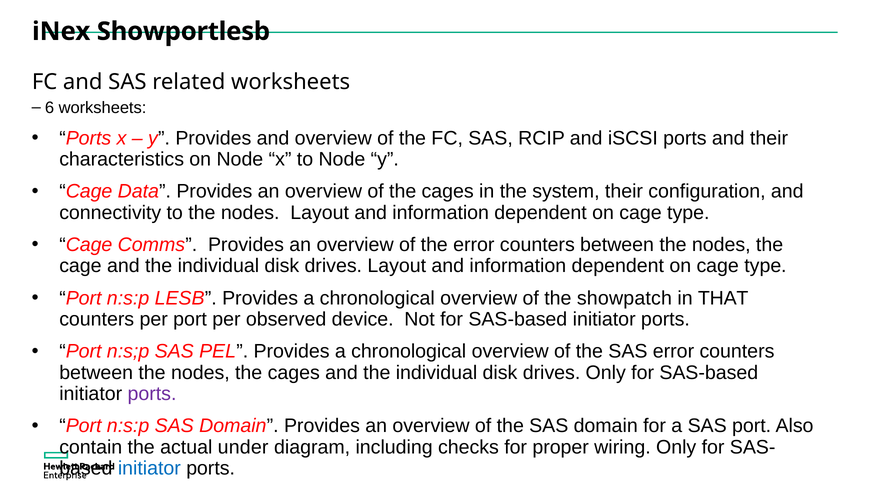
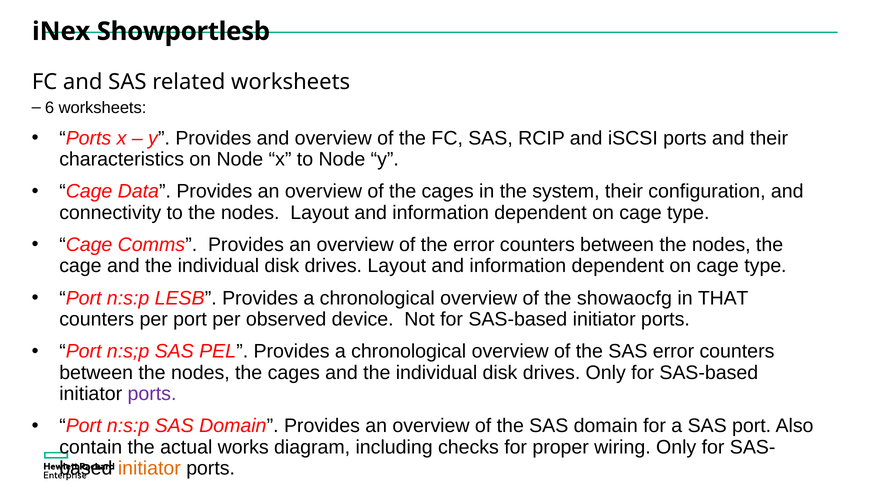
showpatch: showpatch -> showaocfg (624, 298)
under: under -> works (243, 447)
initiator colour: blue -> orange (149, 468)
